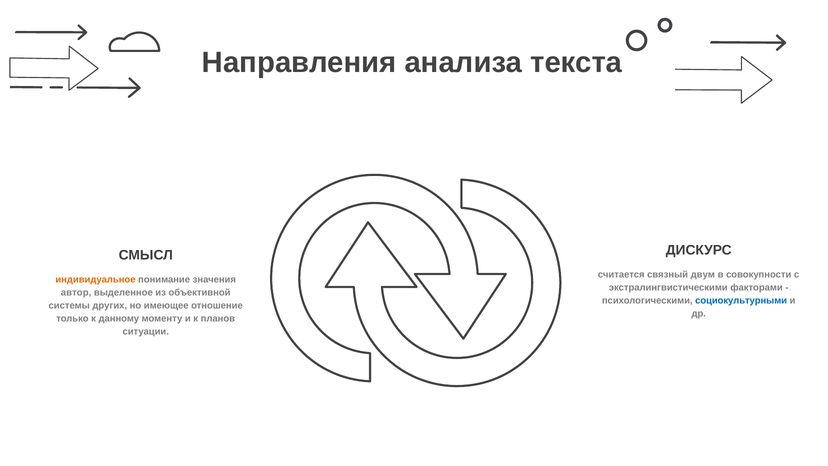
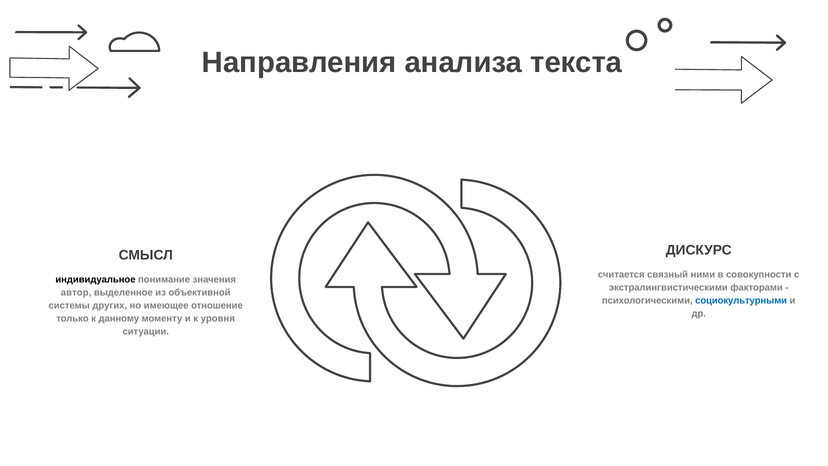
двум: двум -> ними (703, 275)
индивидуальное colour: orange -> black (95, 279)
планов: планов -> уровня (218, 318)
